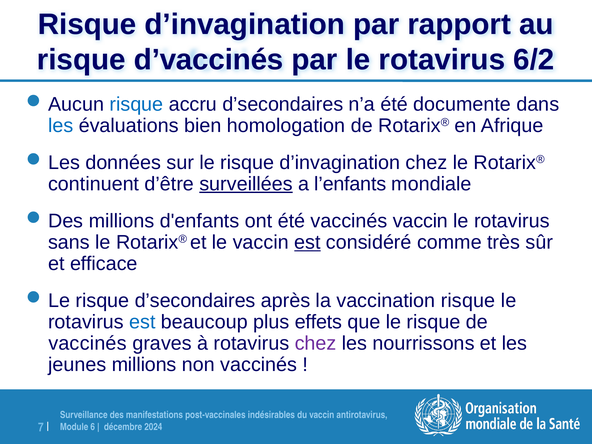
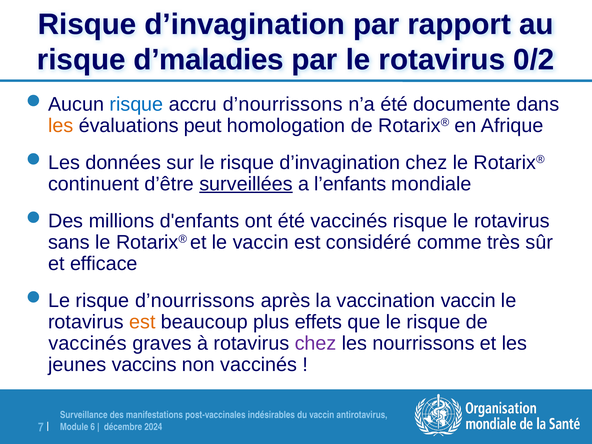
d’vaccinés: d’vaccinés -> d’maladies (209, 60)
6/2: 6/2 -> 0/2 (534, 60)
accru d’secondaires: d’secondaires -> d’nourrissons (283, 104)
les colour: blue -> orange (61, 126)
bien: bien -> peut (203, 126)
vaccinés vaccin: vaccin -> risque (420, 221)
est underline: present -> none (307, 242)
risque d’secondaires: d’secondaires -> d’nourrissons (195, 301)
vaccination risque: risque -> vaccin (468, 301)
est colour: blue -> orange (142, 322)
jeunes millions: millions -> vaccins (144, 365)
